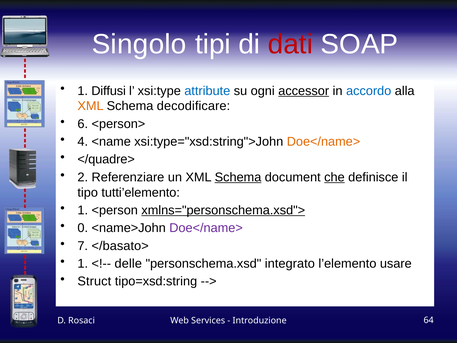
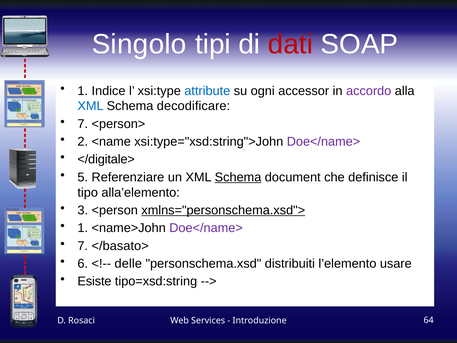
Diffusi: Diffusi -> Indice (109, 91)
accessor underline: present -> none (304, 91)
accordo colour: blue -> purple (369, 91)
XML colour: orange -> blue (91, 106)
6: 6 -> 7 (83, 124)
4: 4 -> 2 (83, 142)
Doe</name> colour: orange -> purple (323, 142)
</quadre>: </quadre> -> </digitale> (106, 159)
2: 2 -> 5 (83, 177)
che underline: present -> none (334, 177)
tutti’elemento: tutti’elemento -> alla’elemento (141, 192)
1: 1 -> 3 (83, 210)
0: 0 -> 1 (83, 228)
1: 1 -> 6 (83, 263)
integrato: integrato -> distribuiti (290, 263)
Struct: Struct -> Esiste (94, 281)
